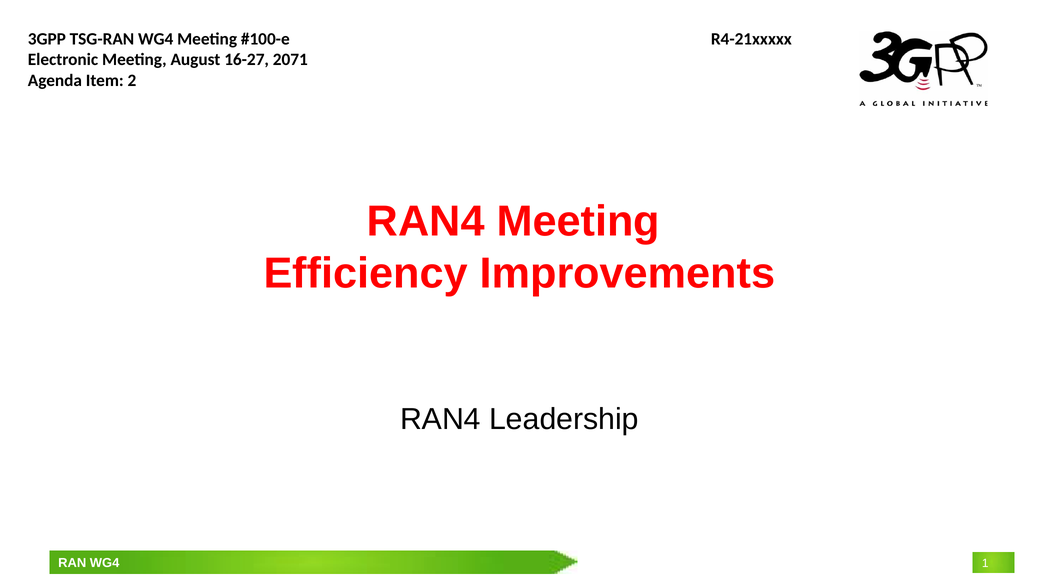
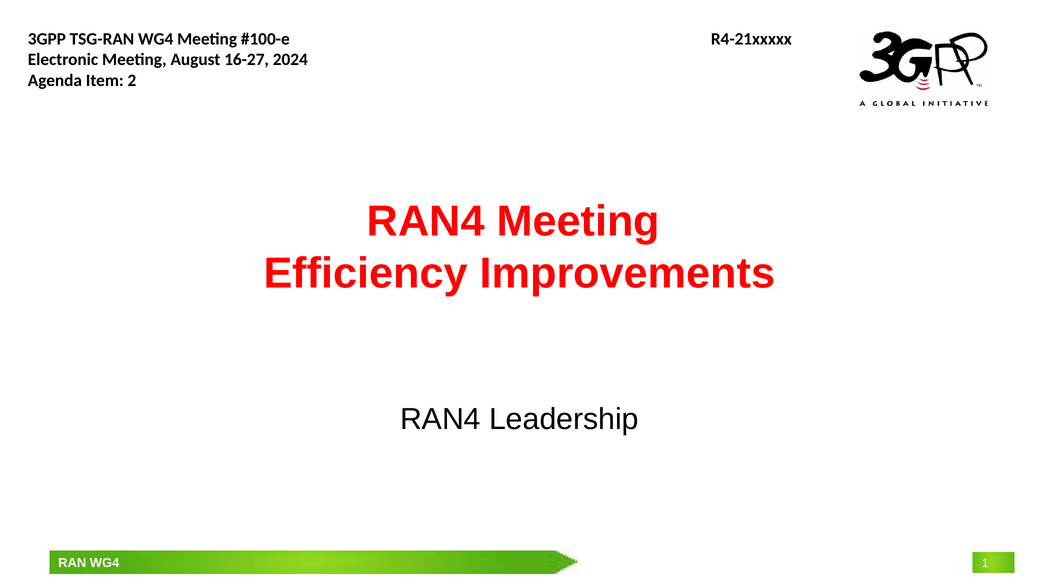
2071: 2071 -> 2024 (290, 60)
